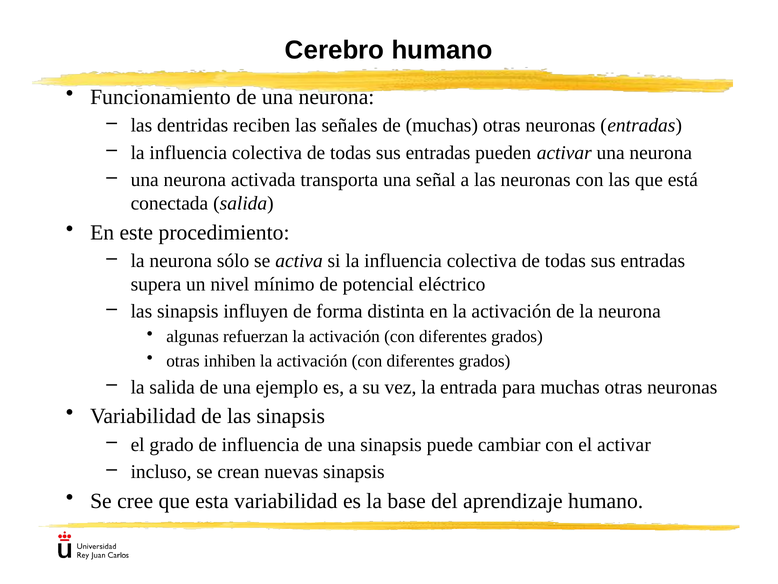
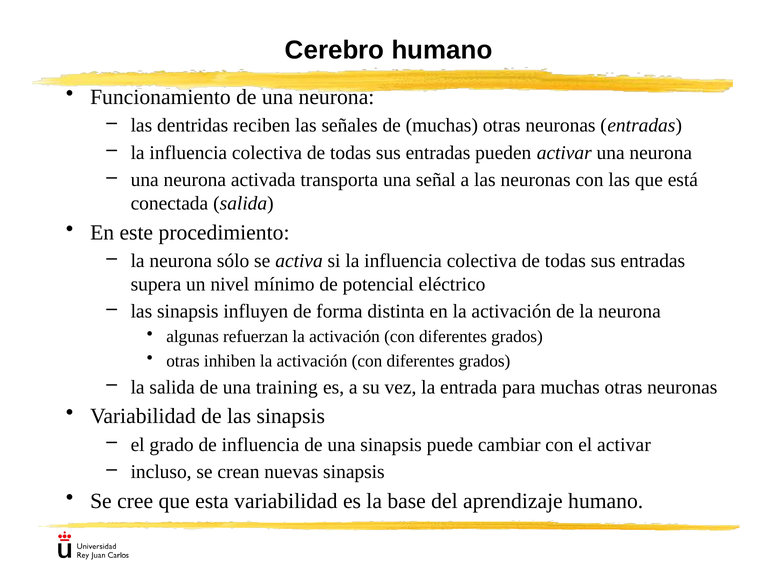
ejemplo: ejemplo -> training (287, 387)
